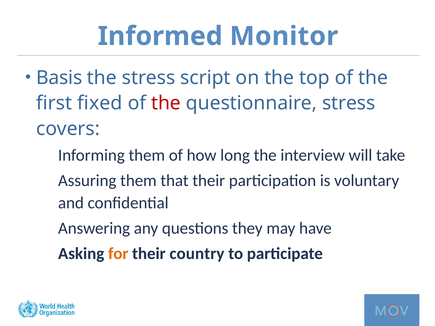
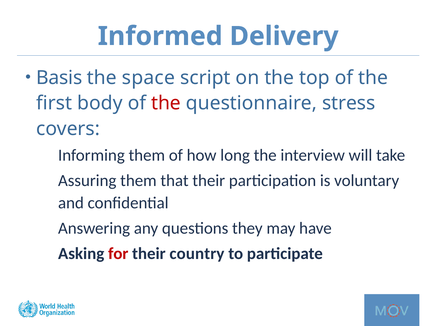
Monitor: Monitor -> Delivery (284, 36)
the stress: stress -> space (148, 78)
fixed: fixed -> body (100, 103)
for colour: orange -> red (118, 254)
